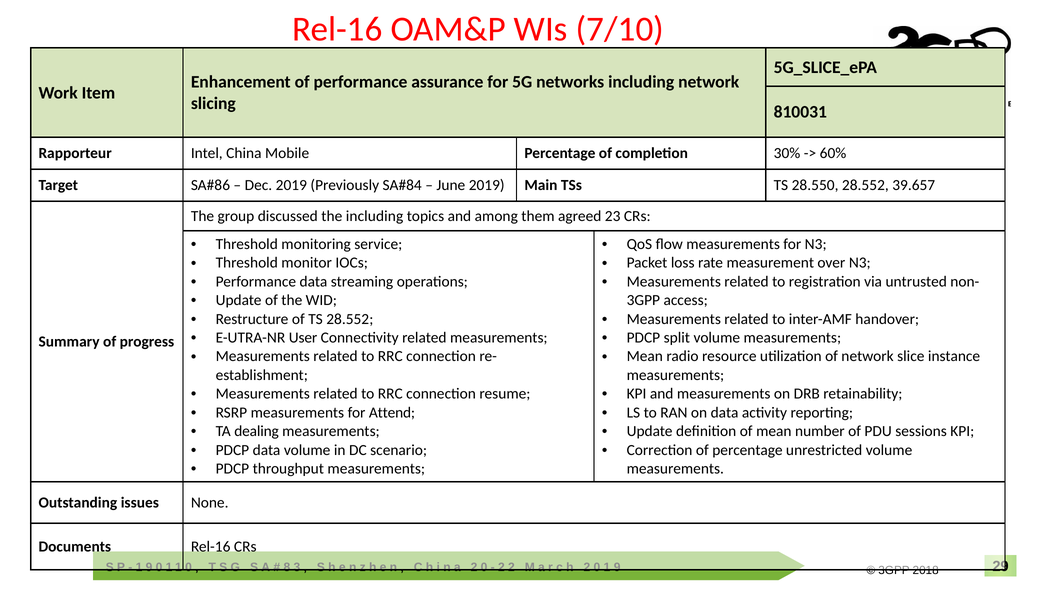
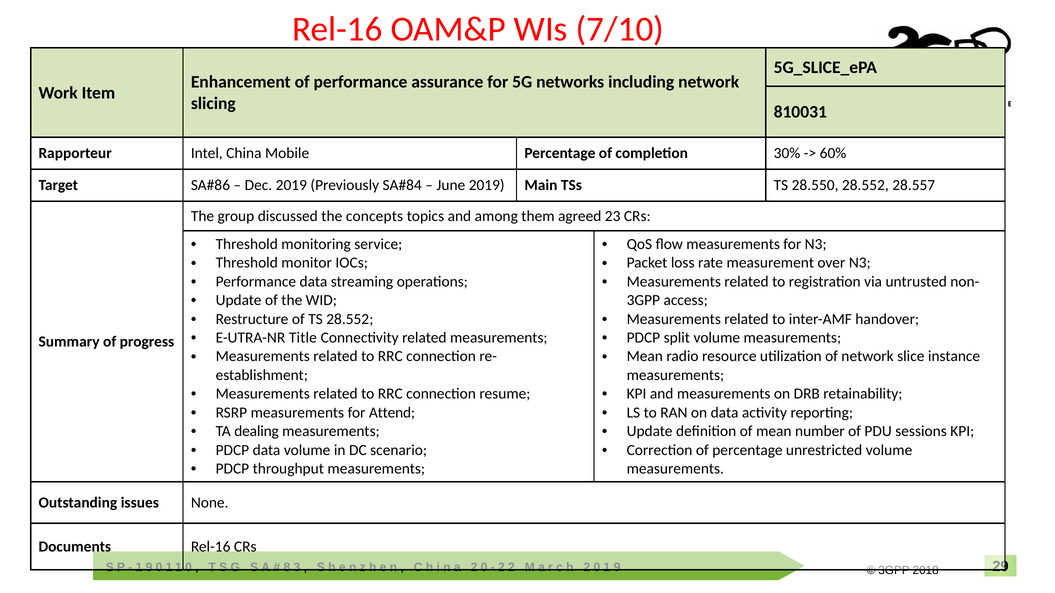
39.657: 39.657 -> 28.557 (914, 186)
the including: including -> concepts (375, 216)
User: User -> Title (303, 338)
